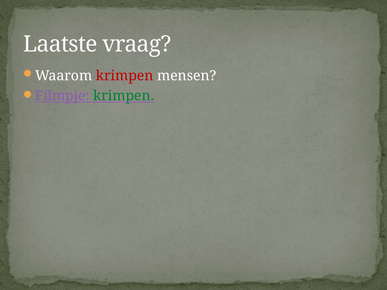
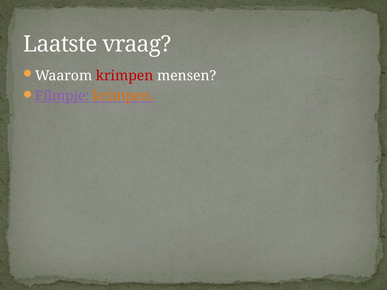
krimpen colour: green -> orange (124, 96)
